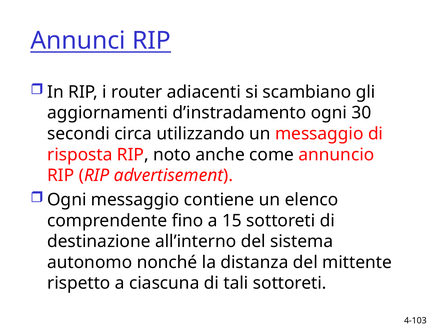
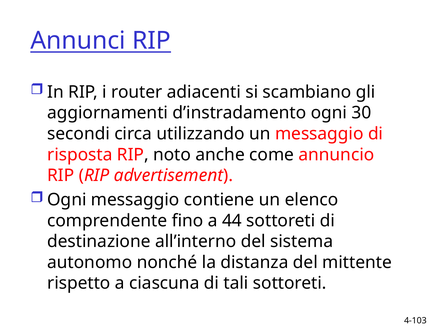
15: 15 -> 44 (232, 220)
